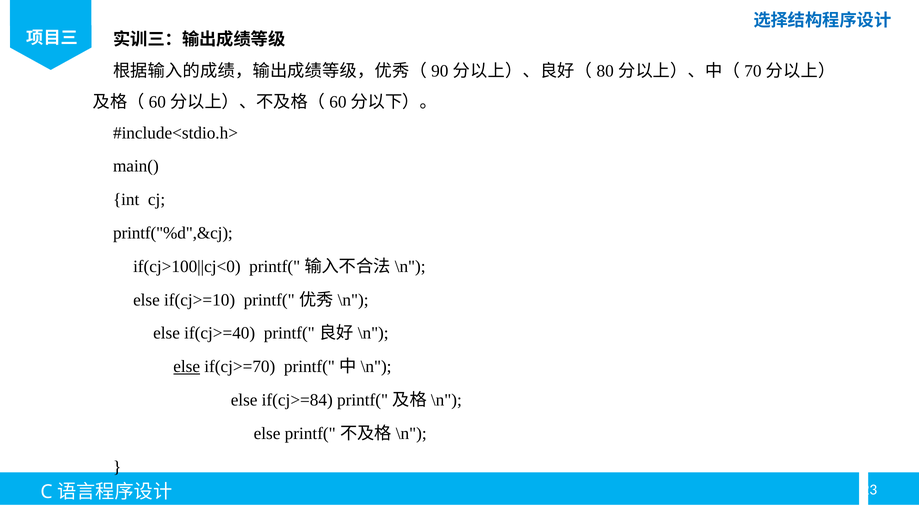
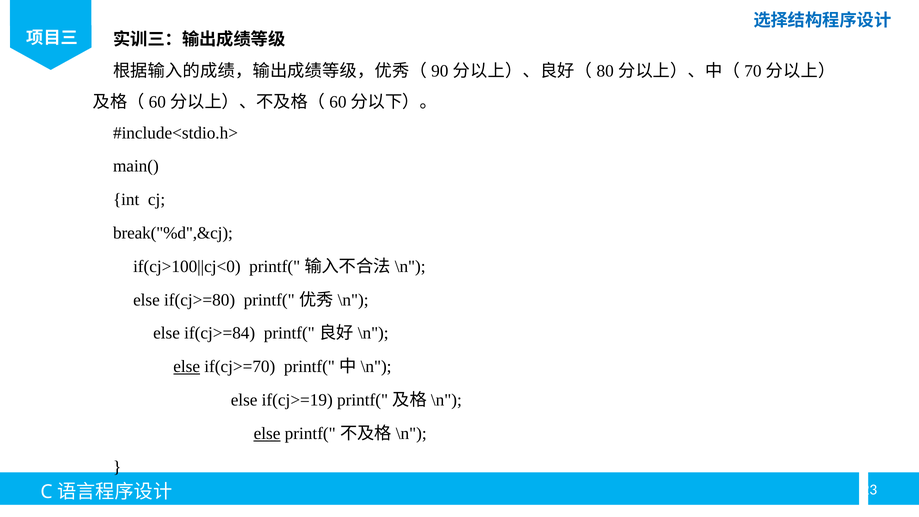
printf("%d",&cj: printf("%d",&cj -> break("%d",&cj (173, 233)
if(cj>=10: if(cj>=10 -> if(cj>=80 (200, 300)
if(cj>=40: if(cj>=40 -> if(cj>=84 (220, 333)
if(cj>=84: if(cj>=84 -> if(cj>=19 (297, 400)
else underline: none -> present (267, 433)
